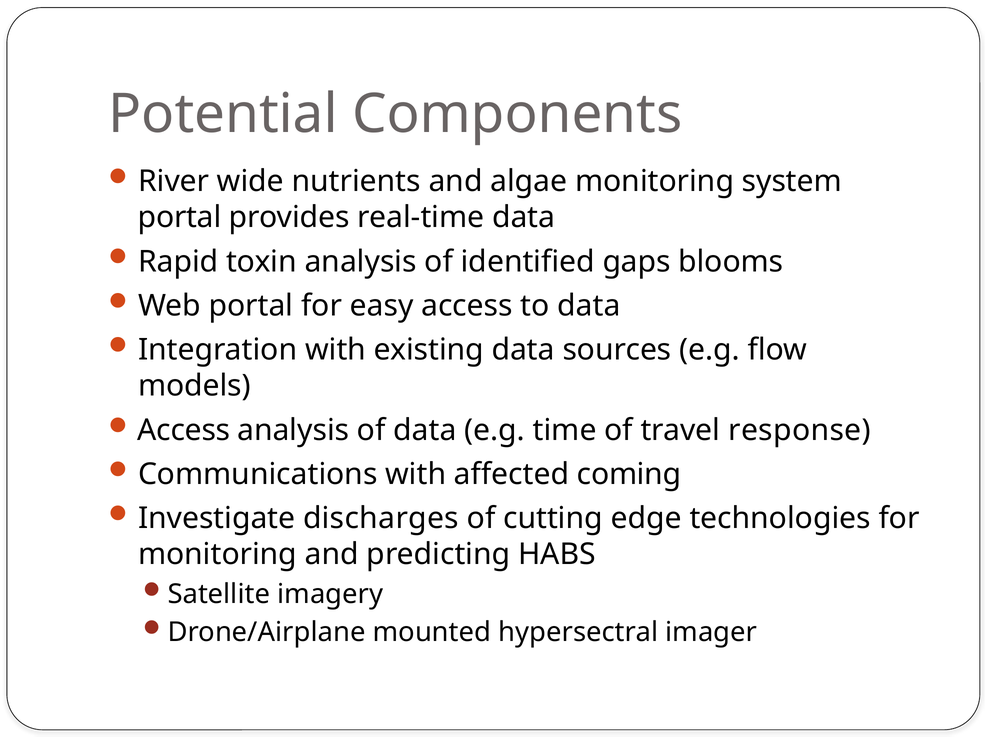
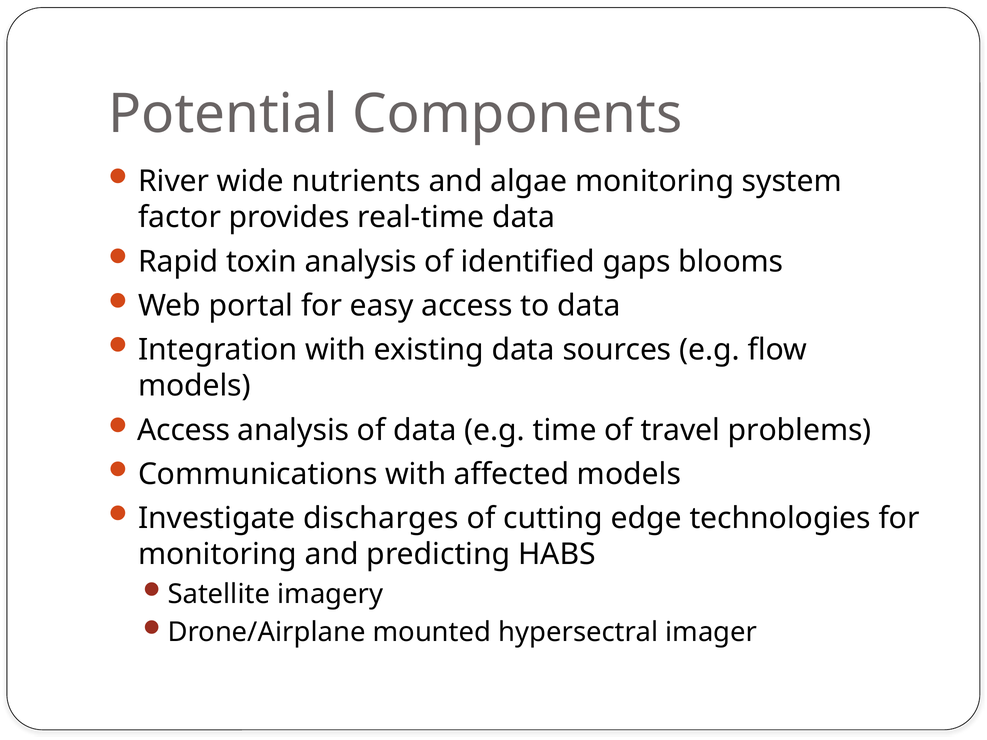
portal: portal -> factor (180, 218)
response: response -> problems (800, 430)
affected coming: coming -> models (629, 474)
